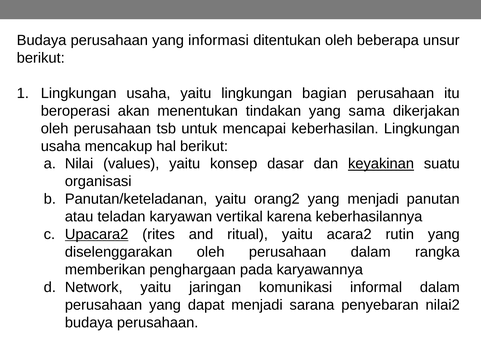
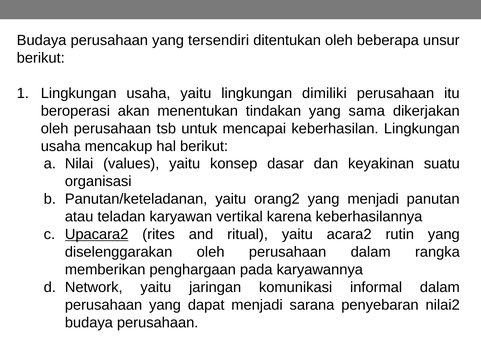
informasi: informasi -> tersendiri (219, 40)
bagian: bagian -> dimiliki (324, 93)
keyakinan underline: present -> none (381, 164)
